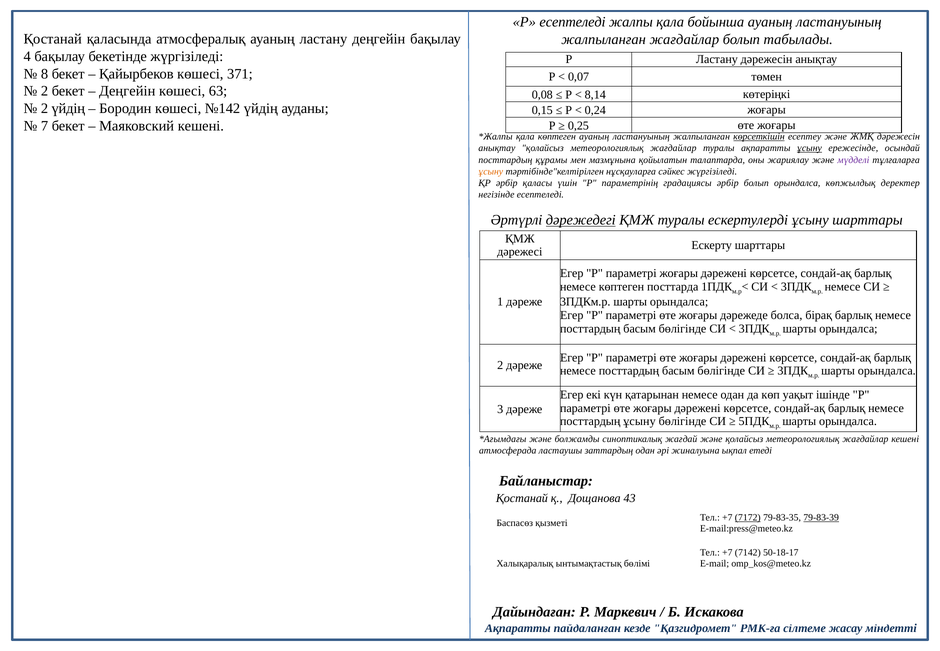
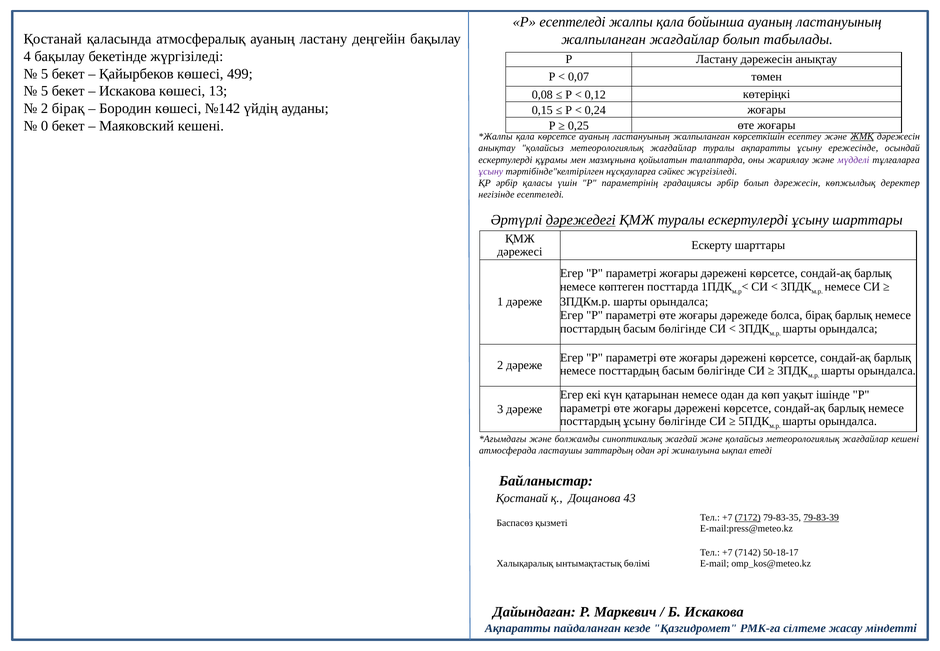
8: 8 -> 5 (45, 74)
371: 371 -> 499 (240, 74)
2: 2 -> 5 (45, 91)
Деңгейін: Деңгейін -> Искакова (127, 91)
63: 63 -> 13 (218, 91)
8,14: 8,14 -> 0,12 (595, 95)
2 үйдің: үйдің -> бірақ (68, 109)
7: 7 -> 0 (45, 126)
қала көптеген: көптеген -> көрсетсе (557, 137)
көрсеткішін underline: present -> none (759, 137)
ЖМҚ underline: none -> present (862, 137)
ұсыну underline: present -> none (809, 148)
посттардың: посттардың -> ескертулерді (505, 160)
ұсыну colour: orange -> purple (491, 171)
болып орындалса: орындалса -> дәрежесін (797, 183)
